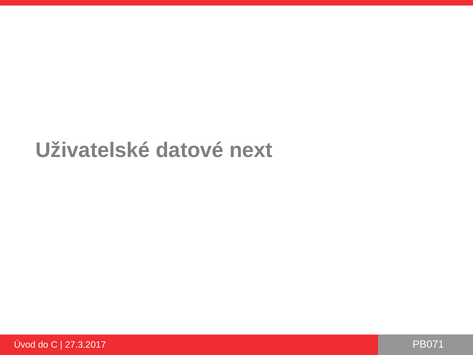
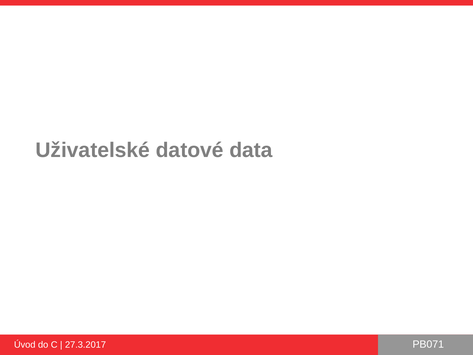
next: next -> data (251, 150)
